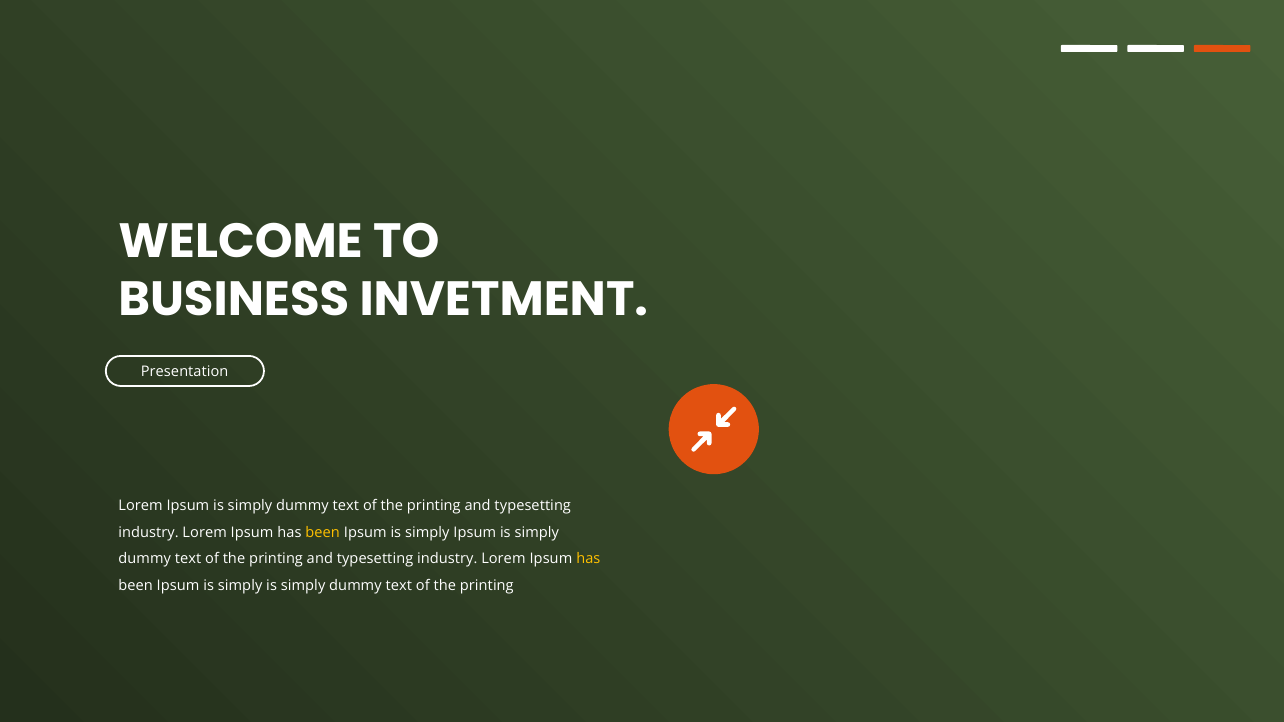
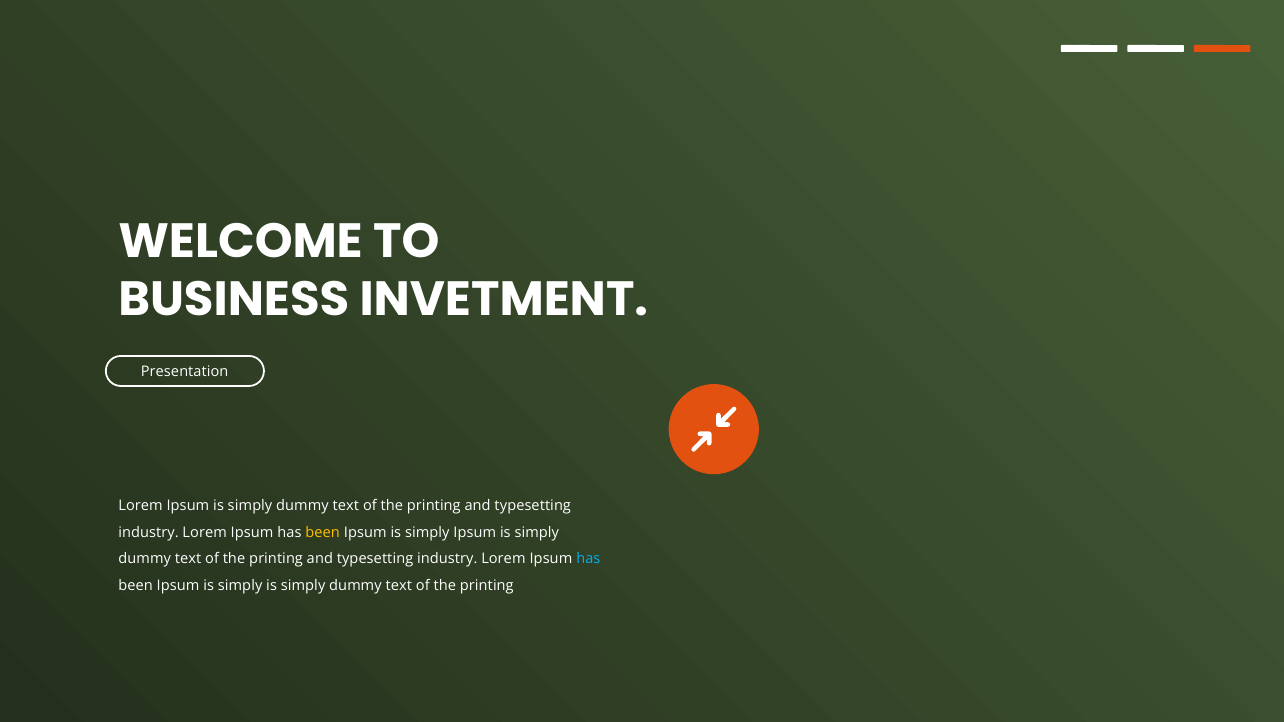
has colour: yellow -> light blue (588, 559)
